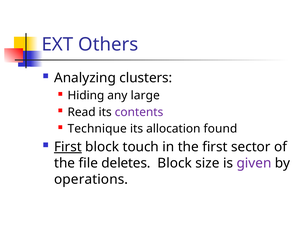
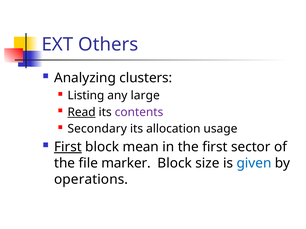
Hiding: Hiding -> Listing (86, 96)
Read underline: none -> present (82, 112)
Technique: Technique -> Secondary (97, 129)
found: found -> usage (220, 129)
touch: touch -> mean (141, 147)
deletes: deletes -> marker (126, 164)
given colour: purple -> blue (254, 164)
